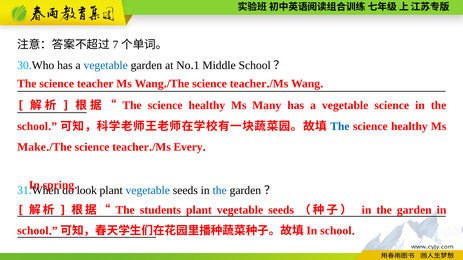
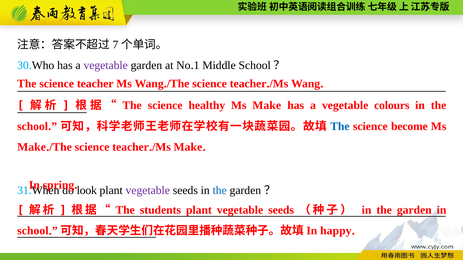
vegetable colour: blue -> purple (106, 66)
Many: Many -> Make (267, 106)
vegetable science: science -> colours (392, 106)
healthy: healthy -> become (409, 126)
Every: Every -> Make (188, 147)
vegetable colour: blue -> purple (148, 191)
school: school -> happy (336, 231)
